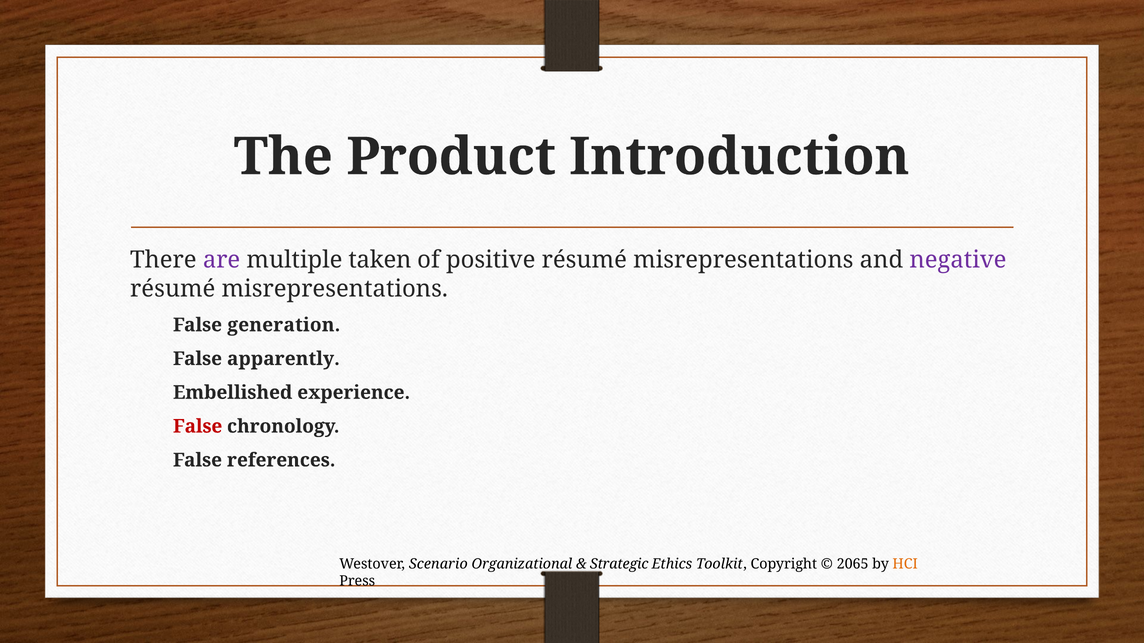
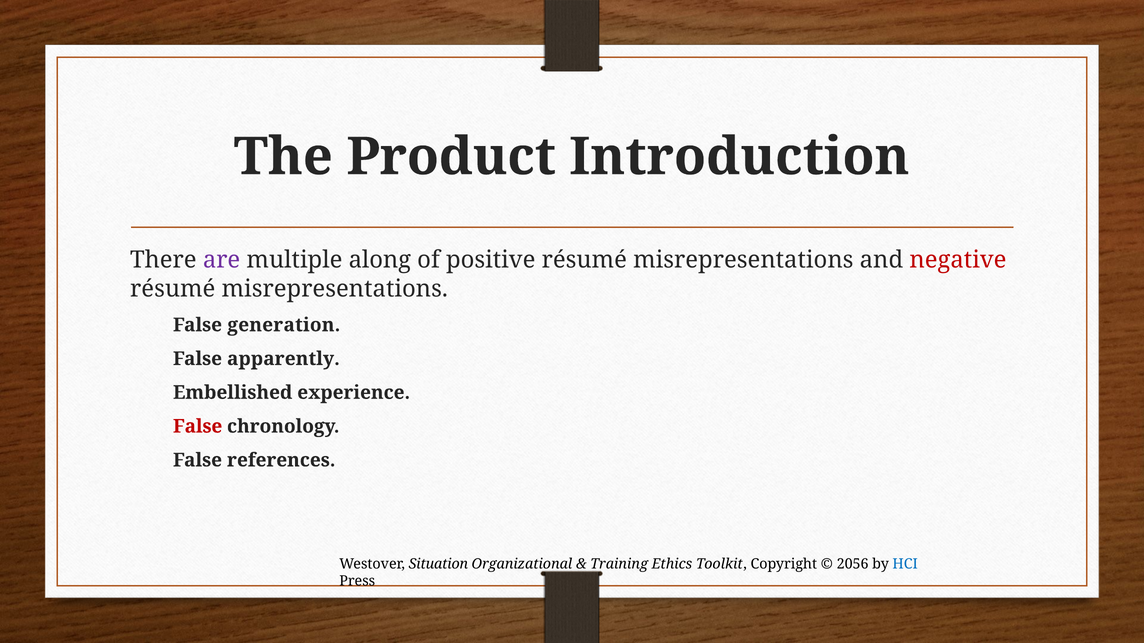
taken: taken -> along (380, 260)
negative colour: purple -> red (958, 260)
Scenario: Scenario -> Situation (438, 565)
Strategic: Strategic -> Training (619, 565)
2065: 2065 -> 2056 (853, 565)
HCI colour: orange -> blue (905, 565)
